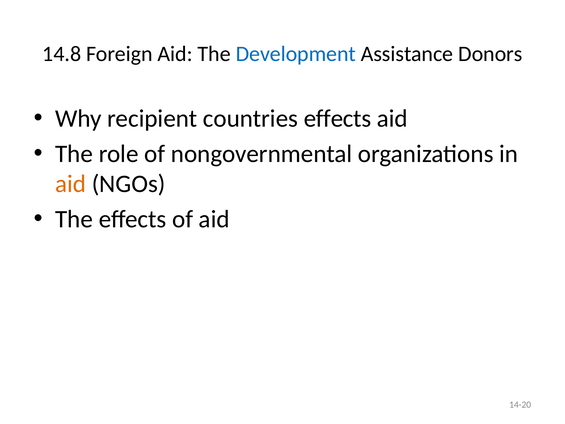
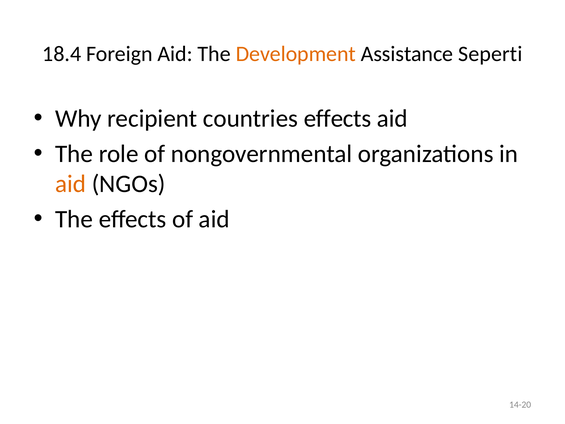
14.8: 14.8 -> 18.4 (62, 54)
Development colour: blue -> orange (296, 54)
Donors: Donors -> Seperti (490, 54)
